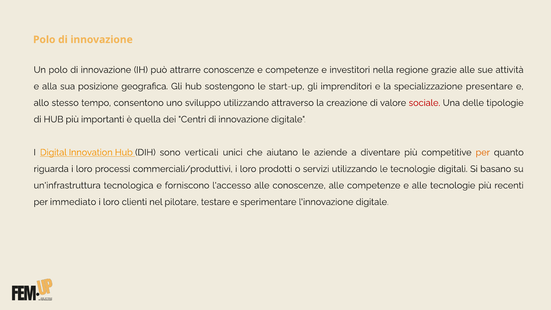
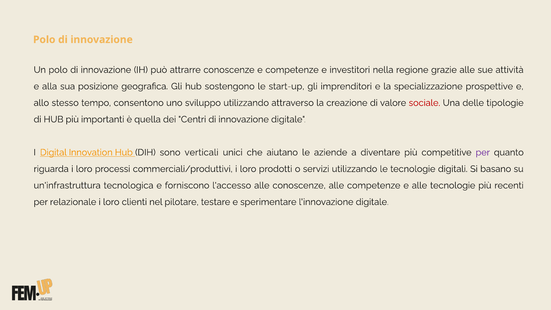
presentare: presentare -> prospettive (489, 86)
per colour: orange -> purple (483, 152)
immediato: immediato -> relazionale (73, 202)
